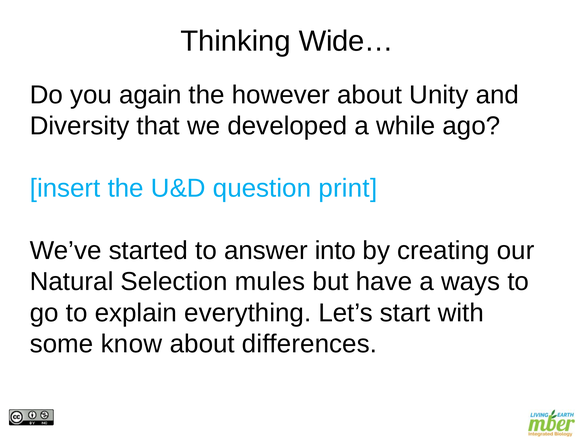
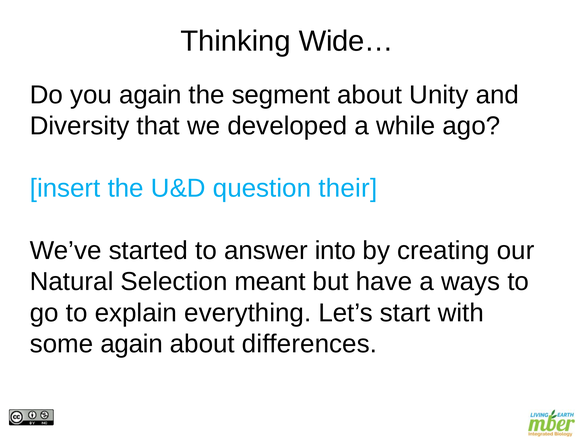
however: however -> segment (281, 95)
print: print -> their (348, 188)
mules: mules -> meant (270, 282)
some know: know -> again (132, 344)
